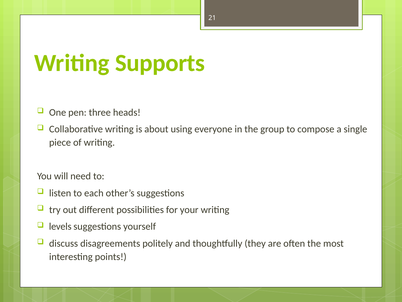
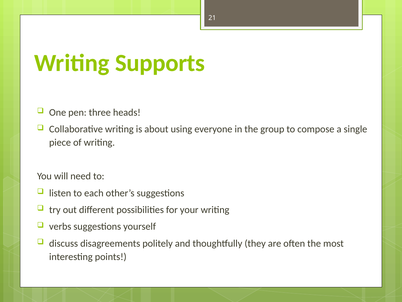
levels: levels -> verbs (60, 226)
